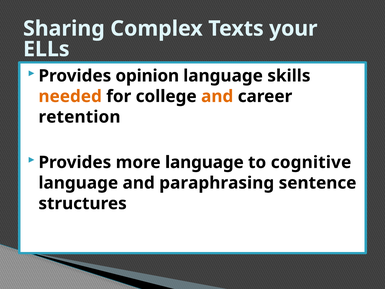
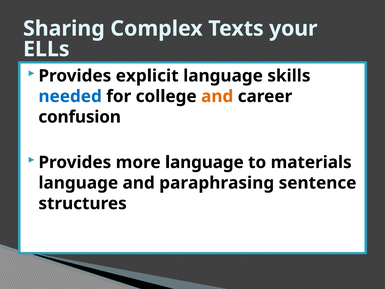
opinion: opinion -> explicit (147, 76)
needed colour: orange -> blue (70, 96)
retention: retention -> confusion (80, 117)
cognitive: cognitive -> materials (311, 162)
